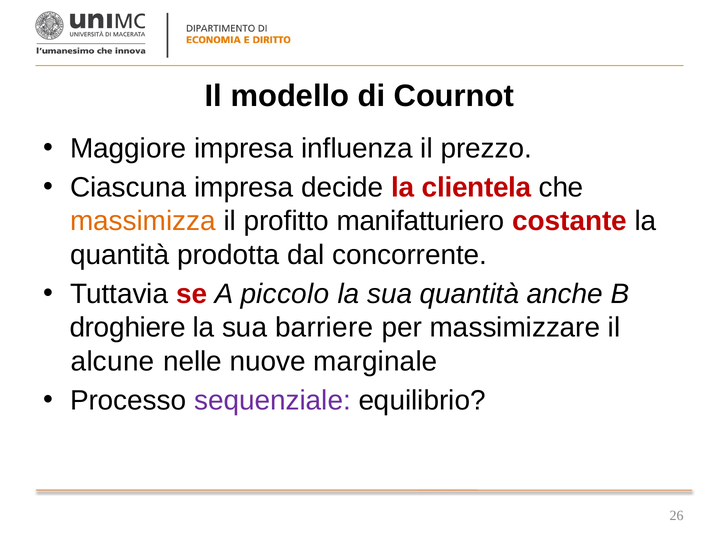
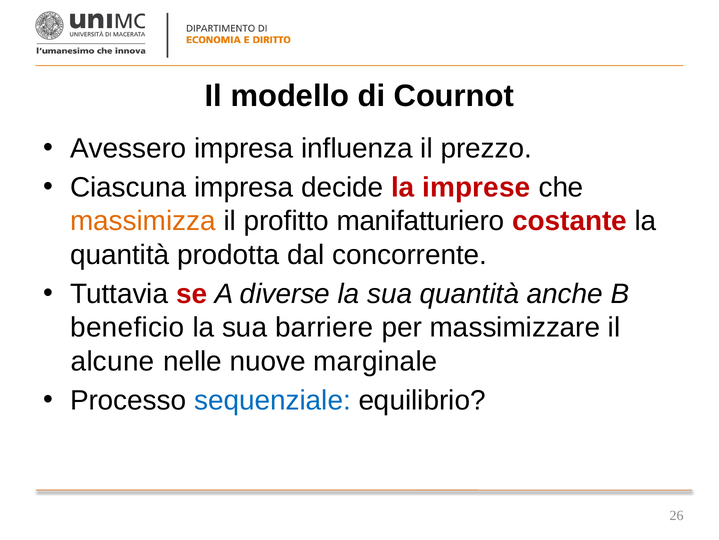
Maggiore: Maggiore -> Avessero (128, 148)
clientela: clientela -> imprese (476, 187)
piccolo: piccolo -> diverse (285, 294)
droghiere: droghiere -> beneficio (127, 327)
sequenziale colour: purple -> blue (272, 400)
